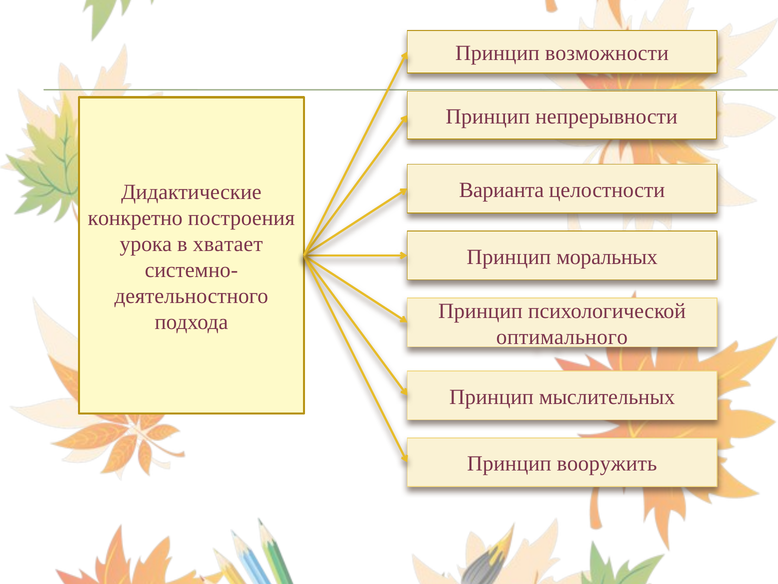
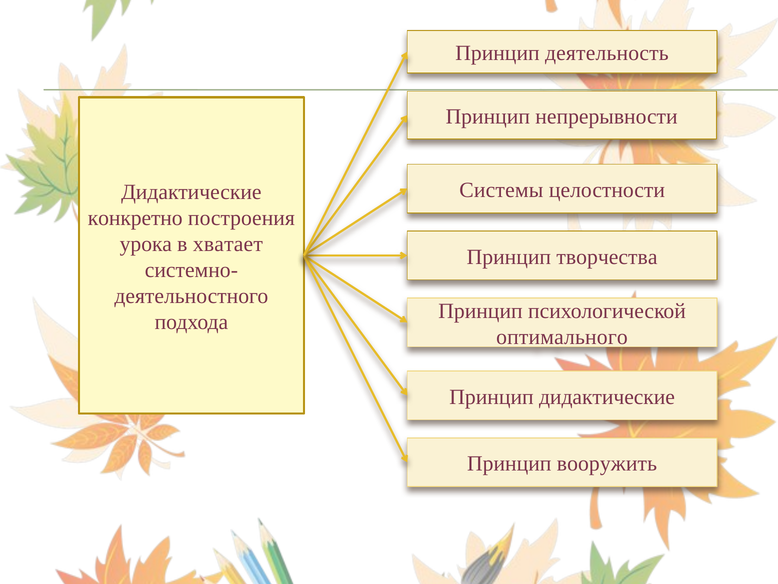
возможности: возможности -> деятельность (607, 53)
Варианта: Варианта -> Системы (501, 190)
моральных: моральных -> творчества (607, 257)
Принцип мыслительных: мыслительных -> дидактические (607, 397)
